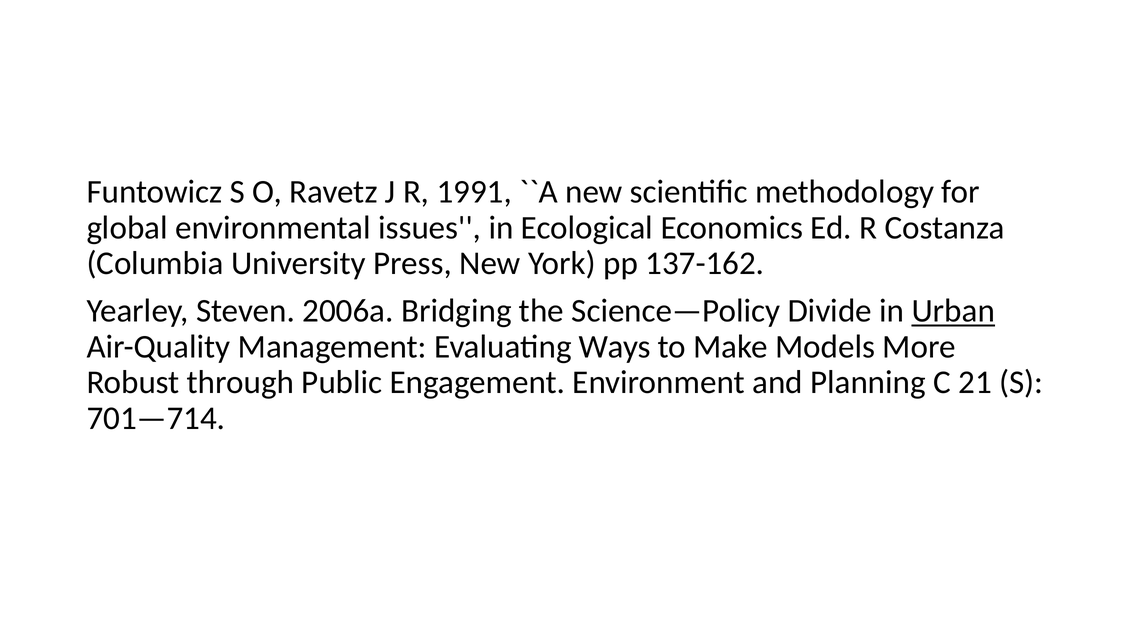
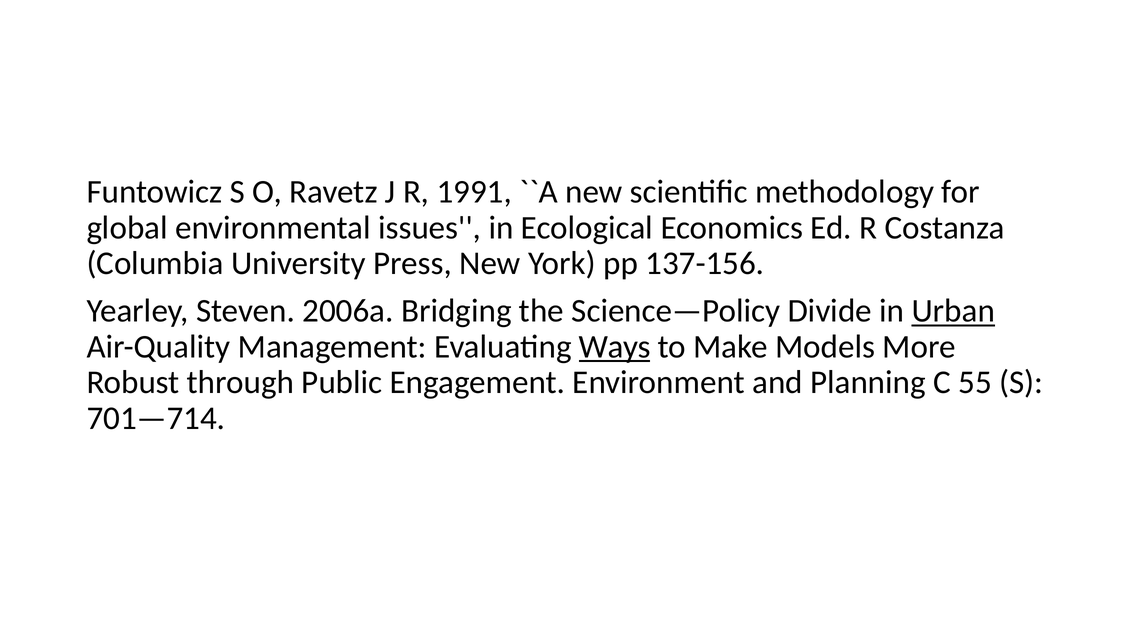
137-162: 137-162 -> 137-156 (705, 263)
Ways underline: none -> present (615, 346)
21: 21 -> 55 (975, 382)
